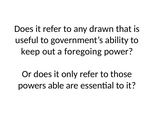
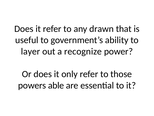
keep: keep -> layer (31, 51)
foregoing: foregoing -> recognize (83, 51)
